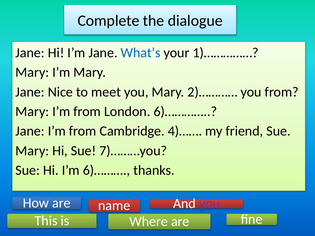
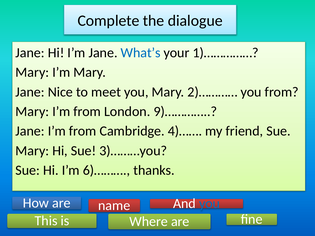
6)…………: 6)………… -> 9)………… (185, 112)
7)………you: 7)………you -> 3)………you (133, 151)
you colour: purple -> blue (209, 204)
